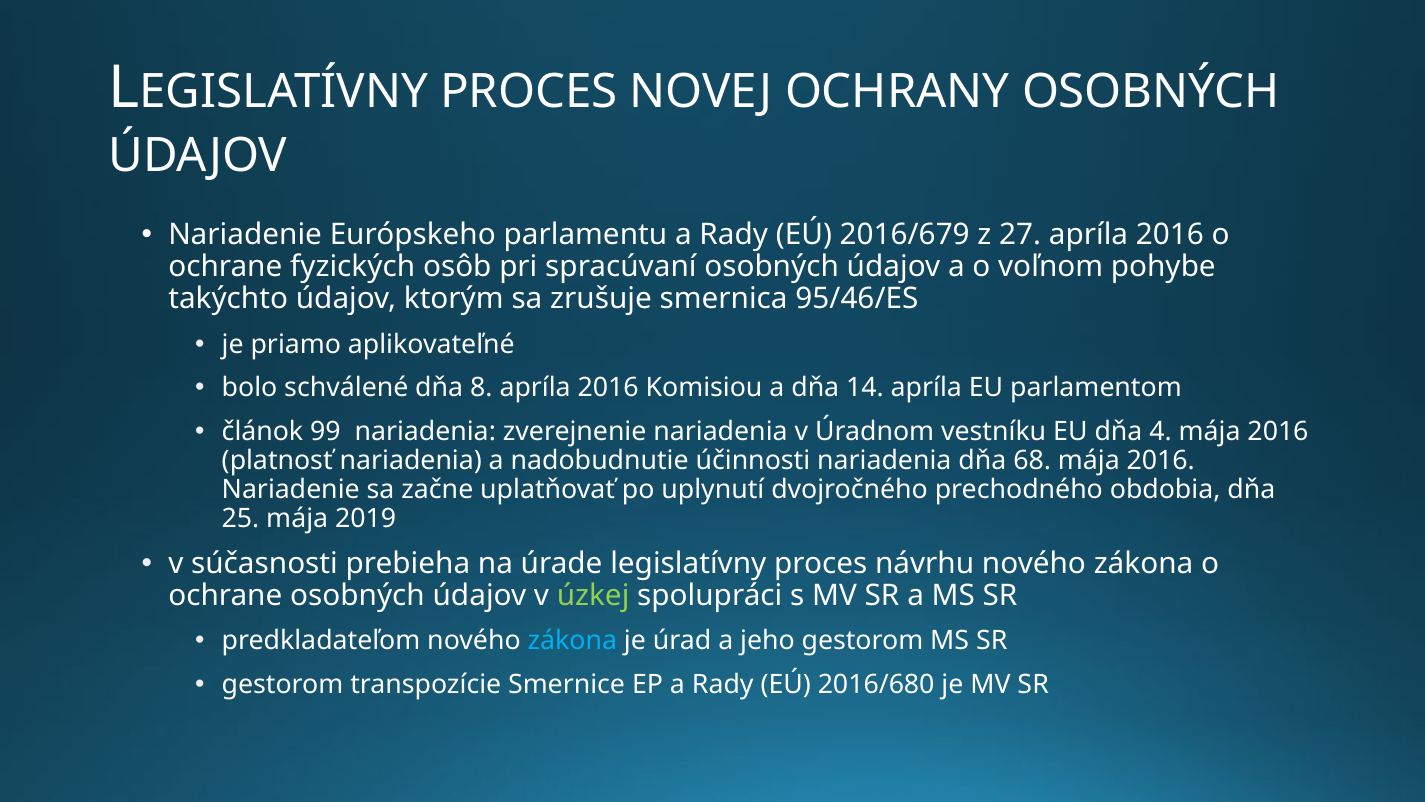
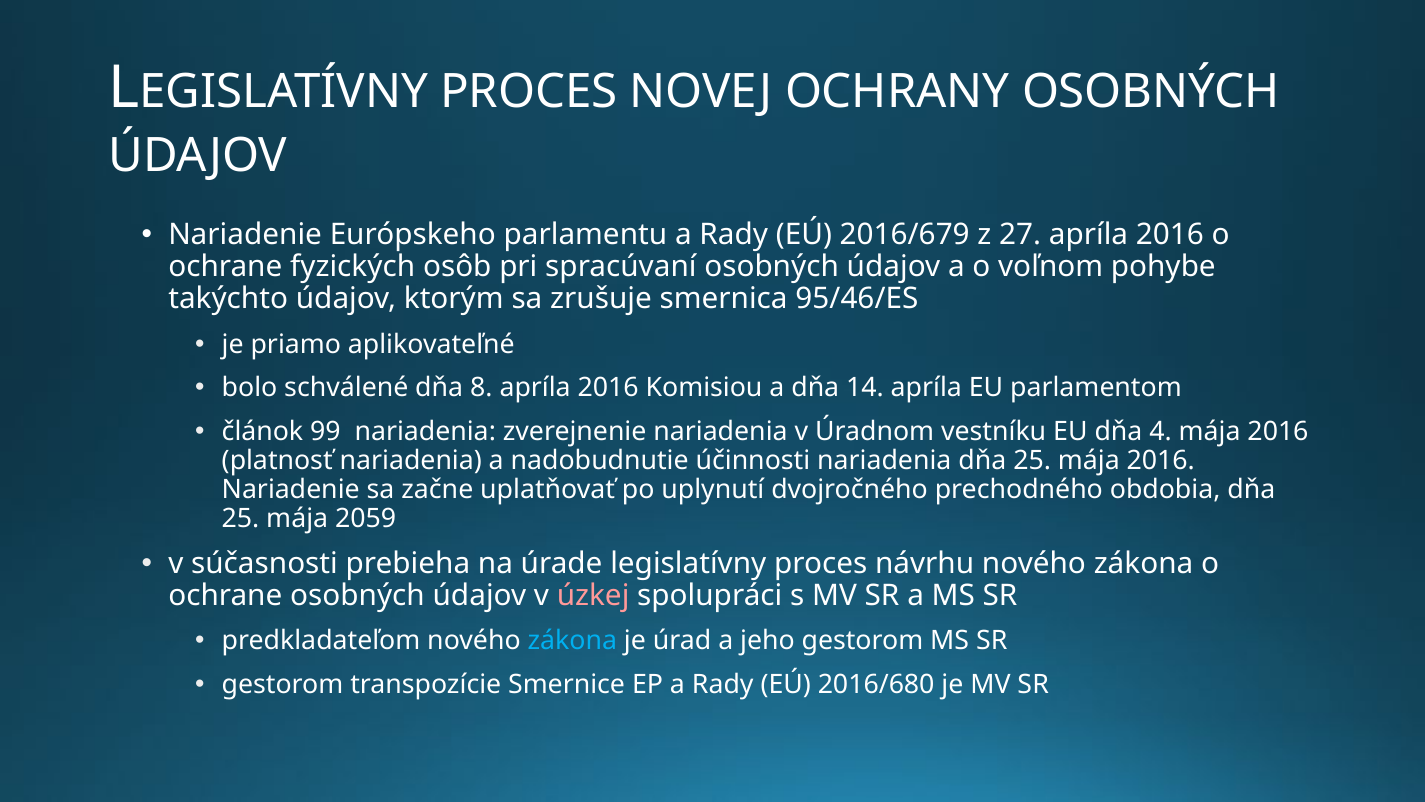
nariadenia dňa 68: 68 -> 25 (1032, 460)
2019: 2019 -> 2059 (366, 518)
úzkej colour: light green -> pink (593, 595)
